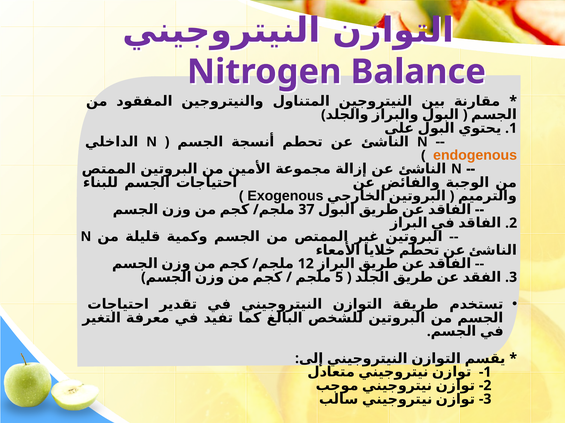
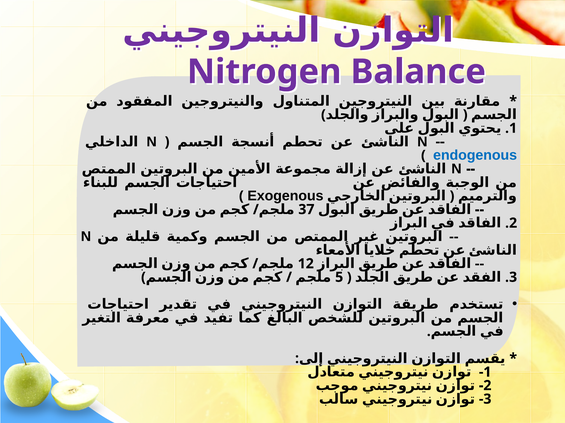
endogenous colour: orange -> blue (475, 156)
